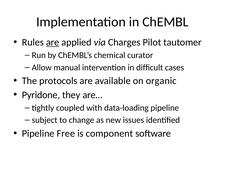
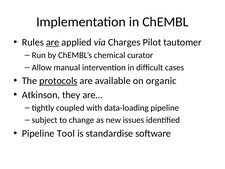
protocols underline: none -> present (58, 81)
Pyridone: Pyridone -> Atkinson (41, 95)
Free: Free -> Tool (66, 133)
component: component -> standardise (109, 133)
